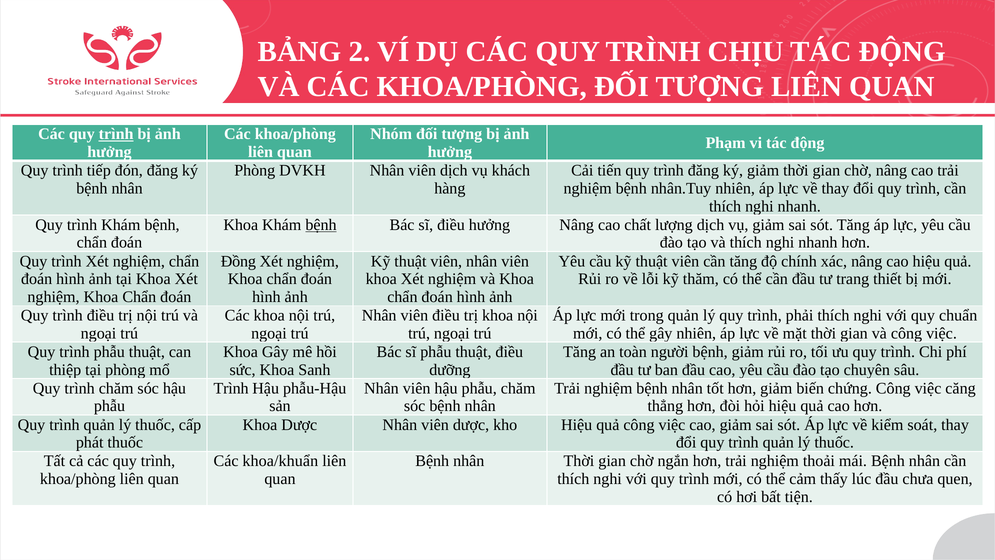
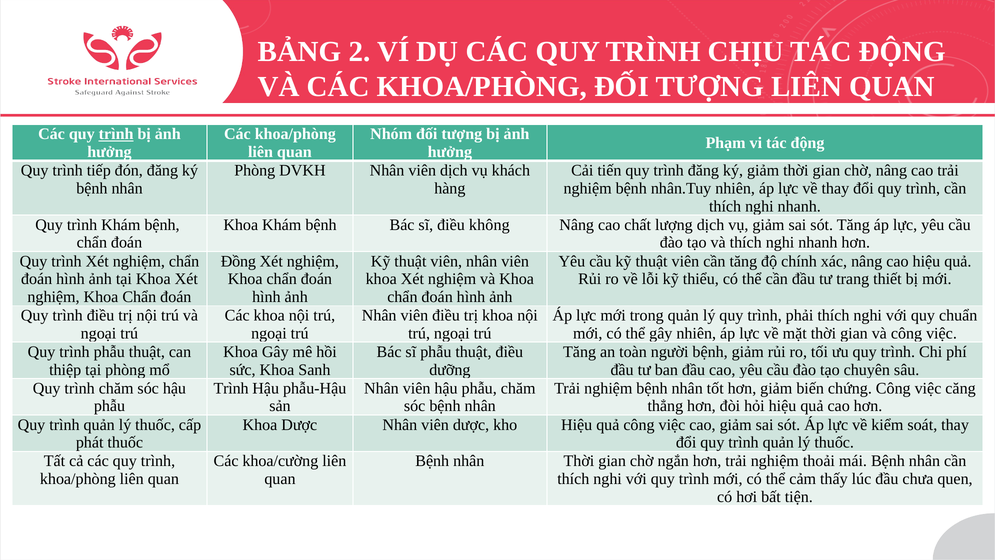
bệnh underline: present -> none (321, 225)
điều hưởng: hưởng -> không (489, 225)
thăm: thăm -> thiểu (701, 279)
khoa/khuẩn: khoa/khuẩn -> khoa/cường (280, 461)
